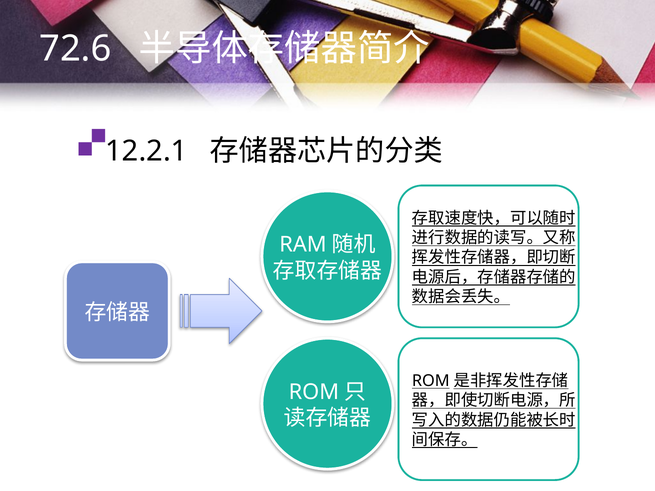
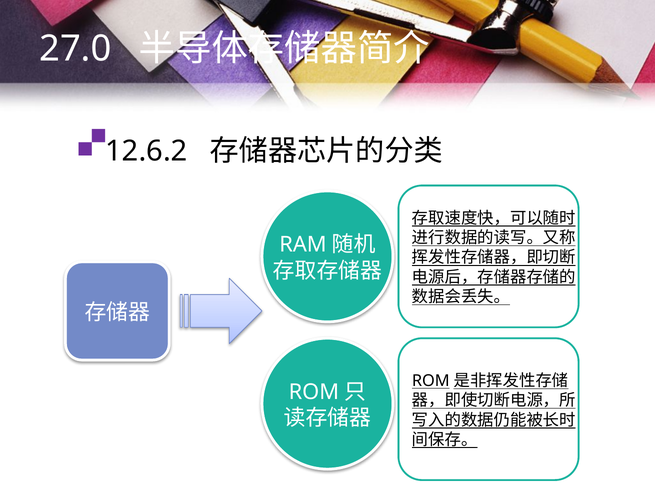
72.6: 72.6 -> 27.0 (75, 49)
12.2.1: 12.2.1 -> 12.6.2 (146, 151)
